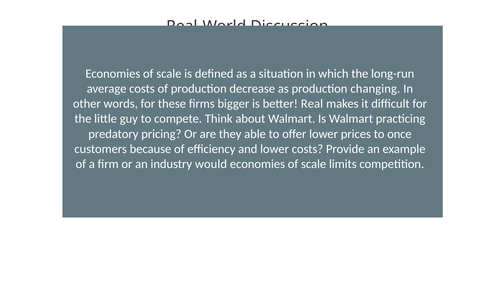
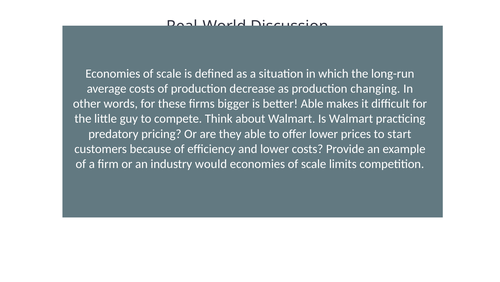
better Real: Real -> Able (312, 104)
once: once -> start (399, 134)
